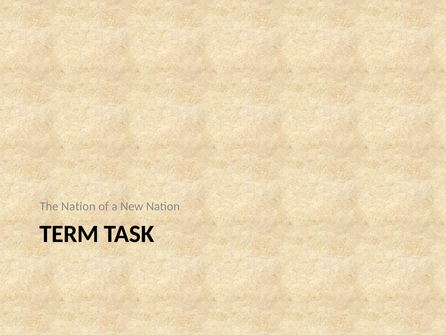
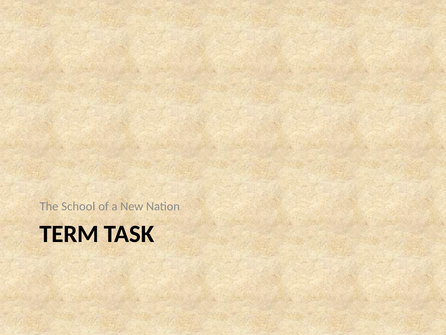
The Nation: Nation -> School (78, 206)
